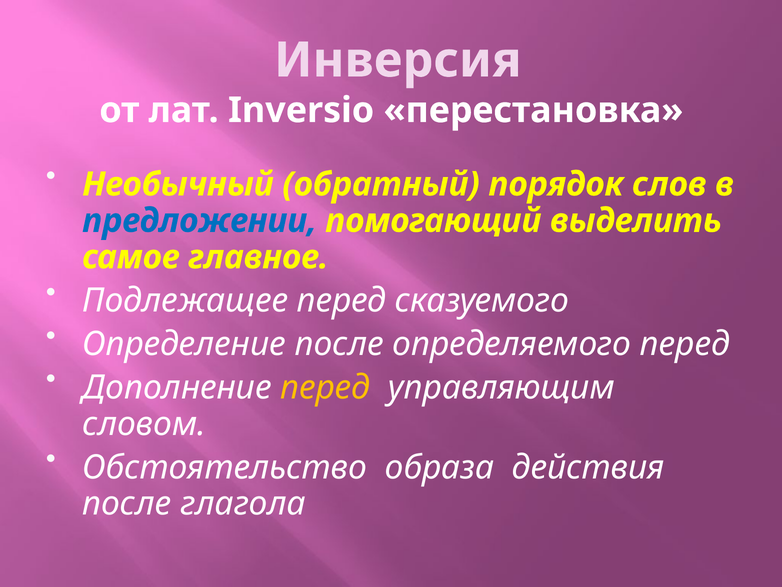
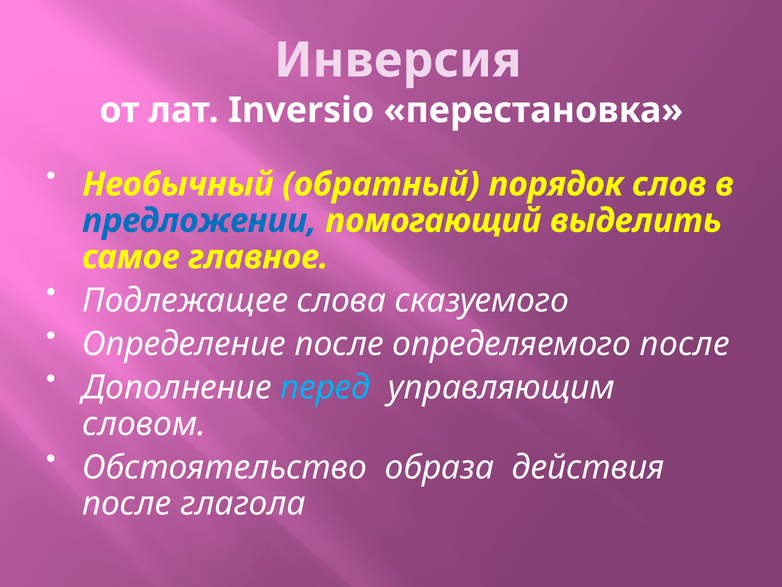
Подлежащее перед: перед -> слова (342, 300)
определяемого перед: перед -> после (685, 344)
перед colour: yellow -> light blue (325, 387)
